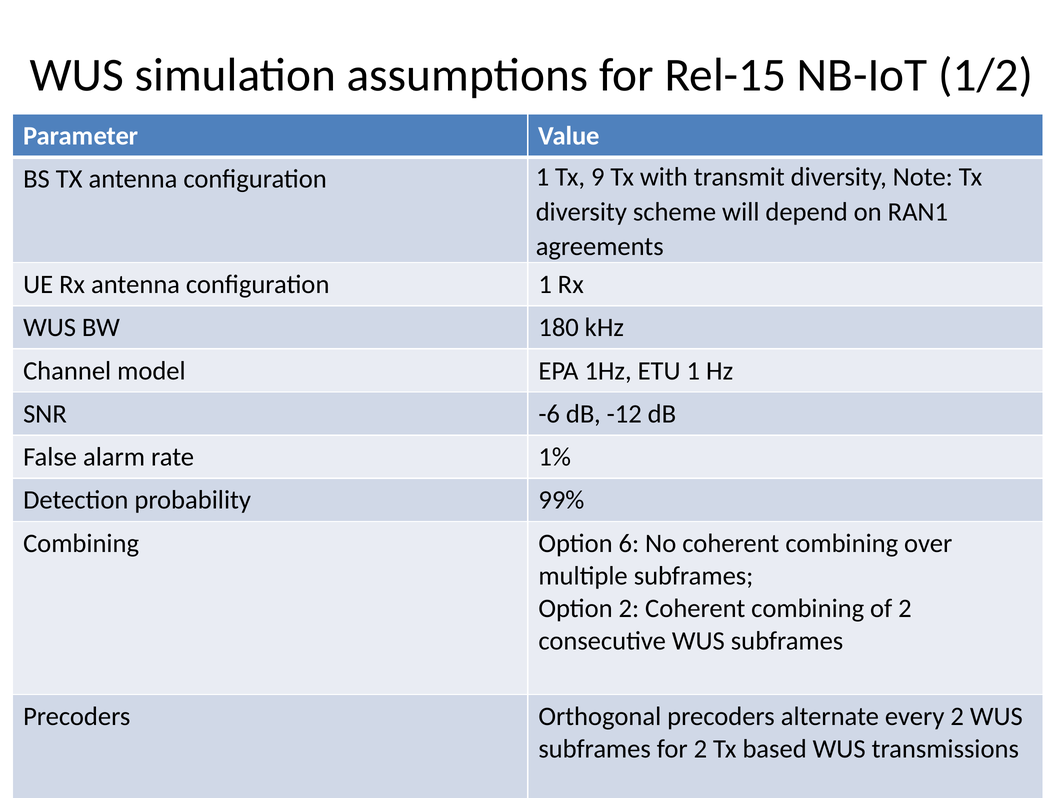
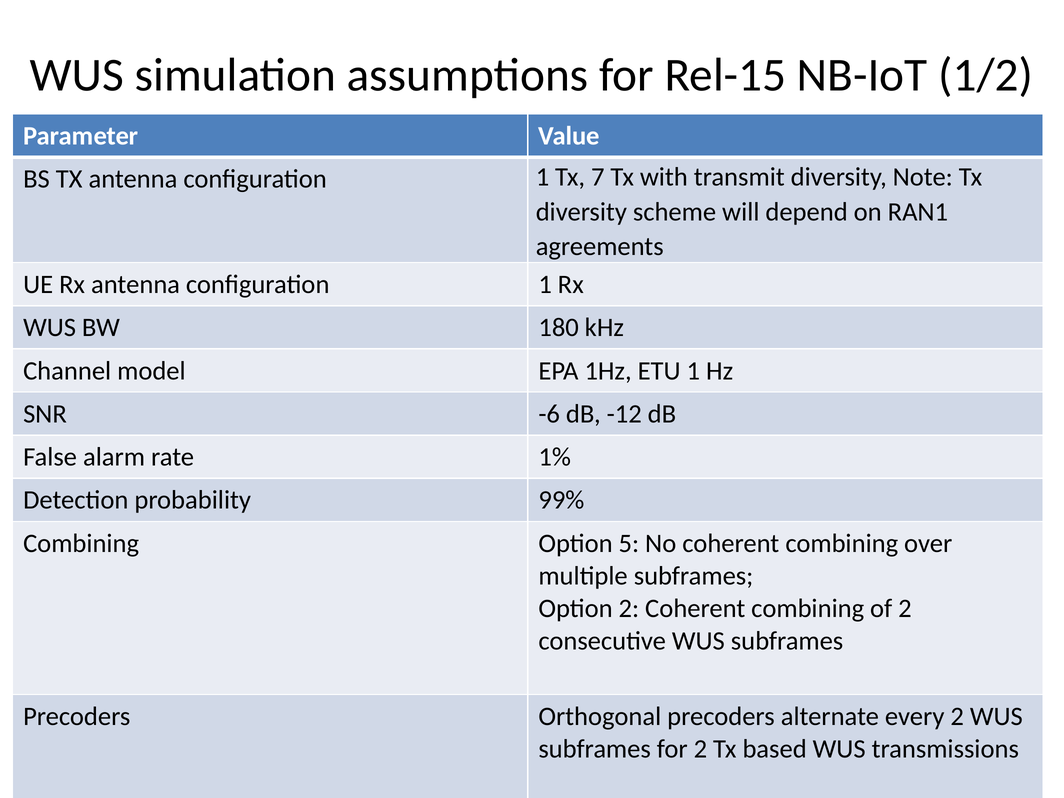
9: 9 -> 7 (598, 177)
6: 6 -> 5 (629, 543)
